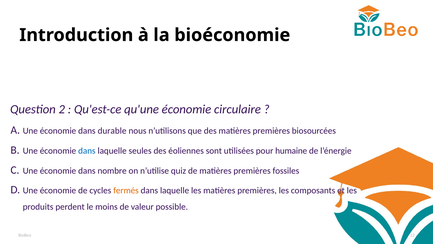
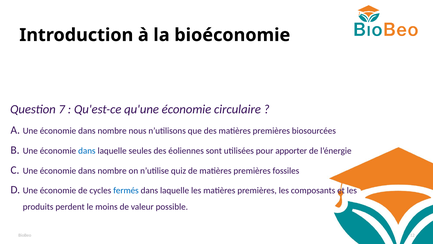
2: 2 -> 7 (62, 109)
durable: durable -> nombre (112, 131)
humaine: humaine -> apporter (291, 151)
fermés colour: orange -> blue (126, 190)
